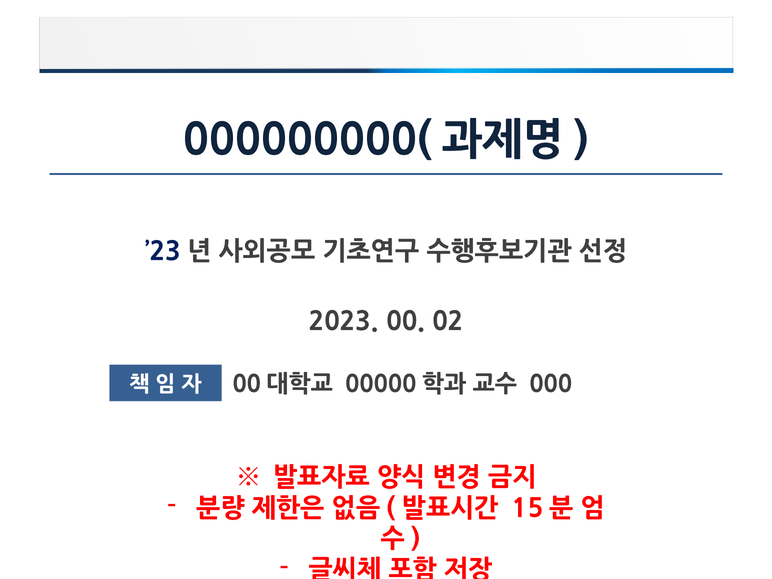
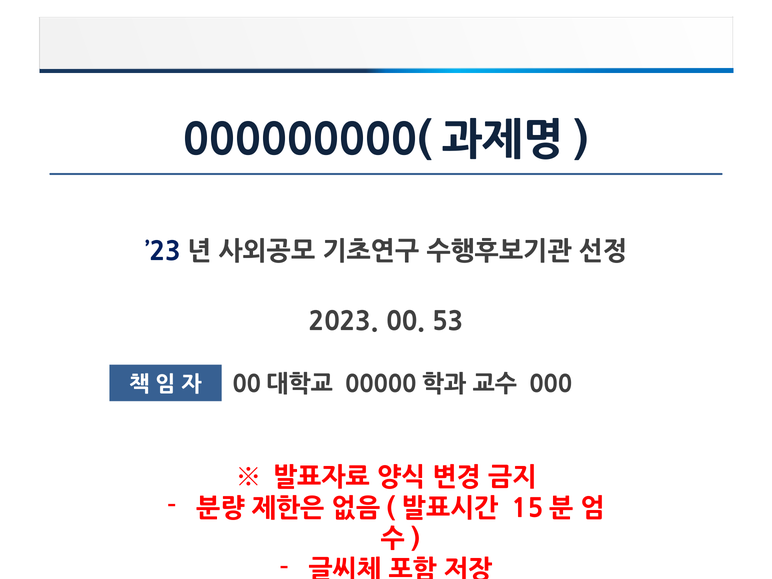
02: 02 -> 53 (448, 322)
